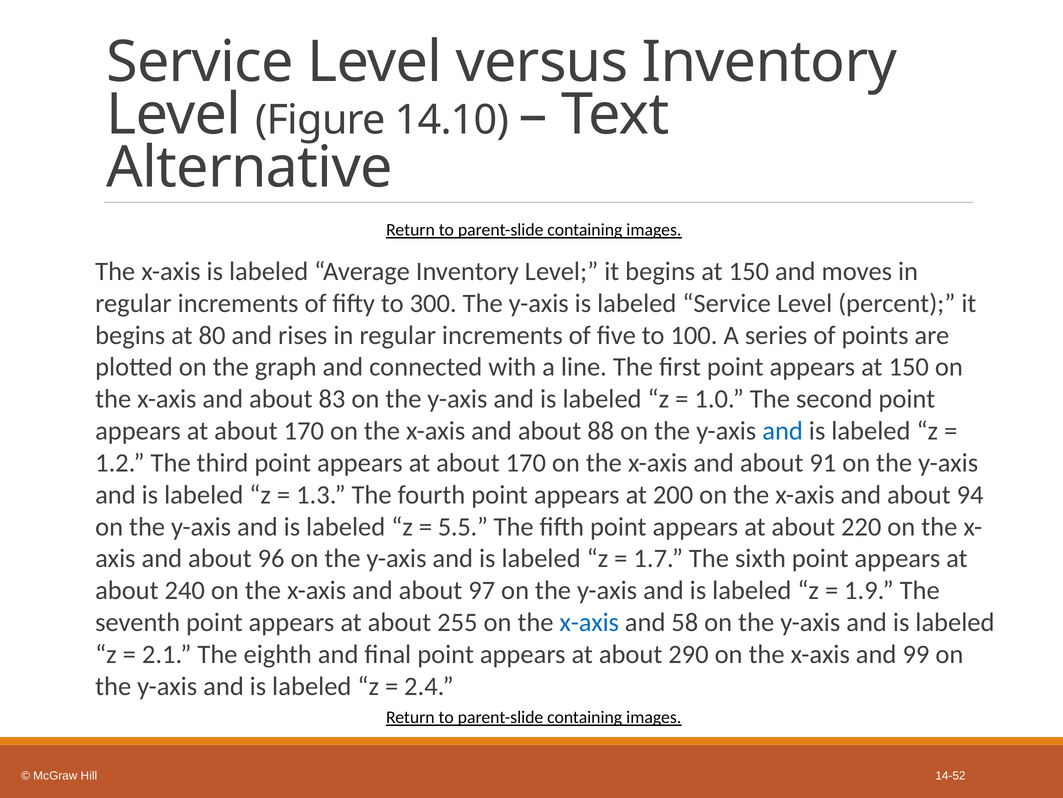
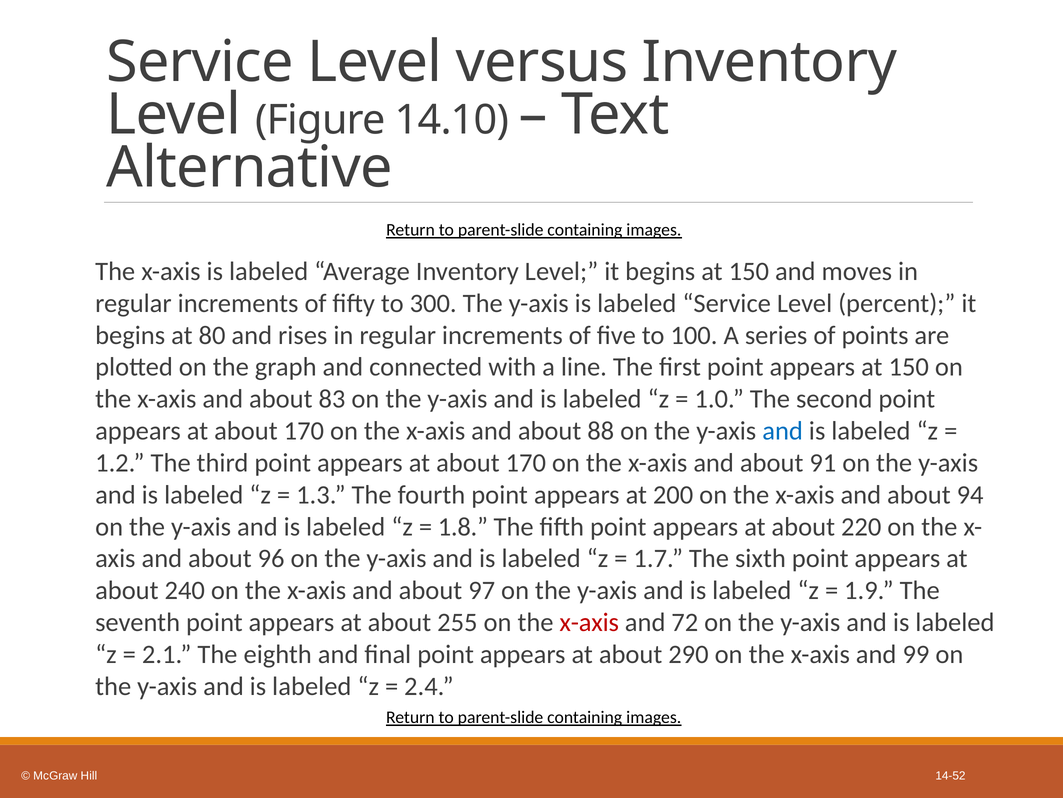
5.5: 5.5 -> 1.8 (463, 526)
x-axis colour: blue -> red (589, 622)
58: 58 -> 72 (685, 622)
